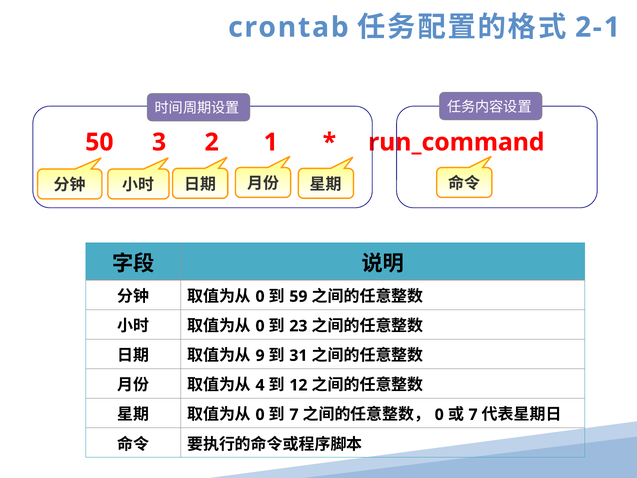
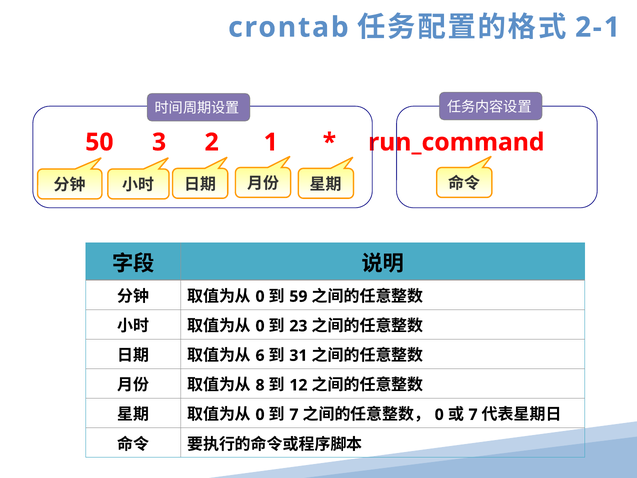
9: 9 -> 6 (260, 355)
4: 4 -> 8 (260, 385)
